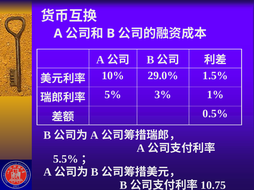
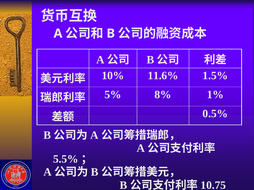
29.0%: 29.0% -> 11.6% (163, 76)
3%: 3% -> 8% (163, 95)
